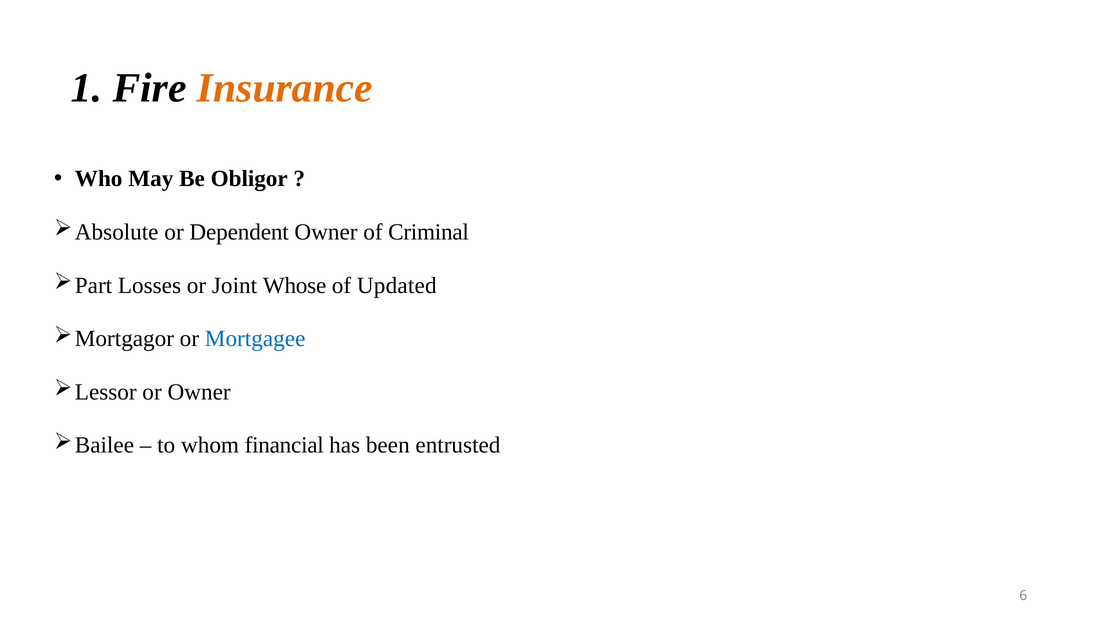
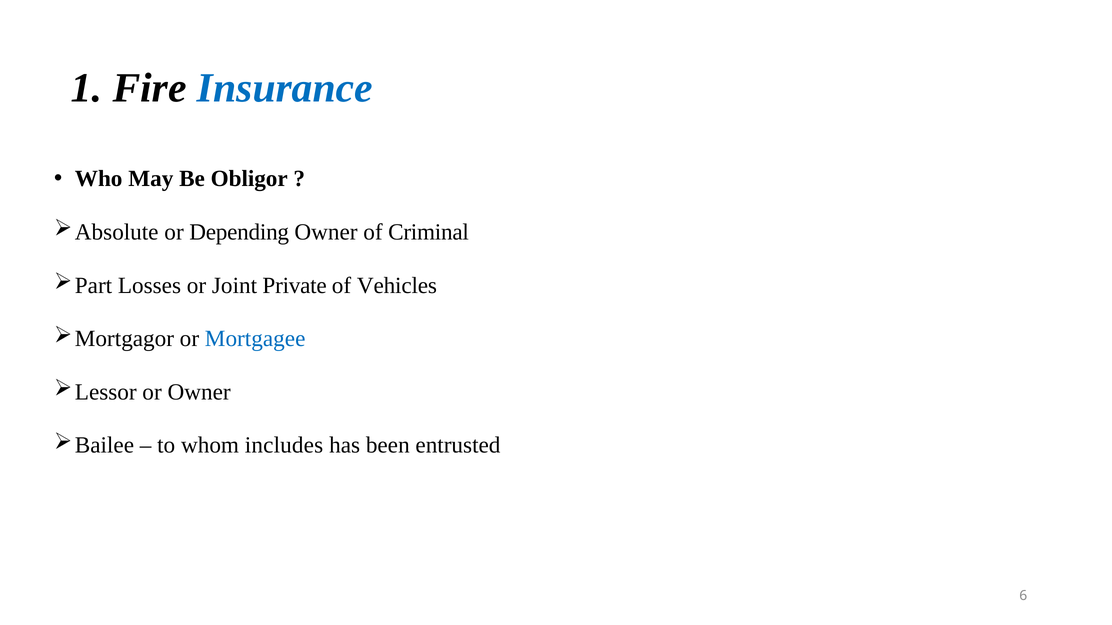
Insurance colour: orange -> blue (285, 88)
Dependent: Dependent -> Depending (239, 232)
Whose: Whose -> Private (295, 286)
Updated: Updated -> Vehicles (397, 286)
financial: financial -> includes (284, 446)
